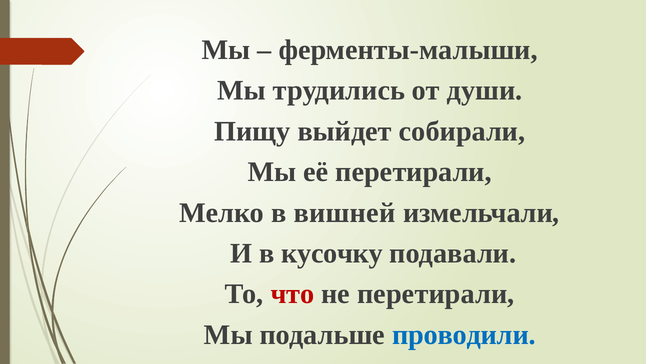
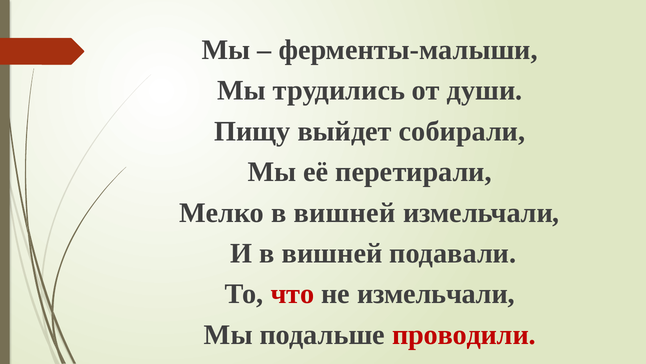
И в кусочку: кусочку -> вишней (332, 253)
не перетирали: перетирали -> измельчали (436, 294)
проводили colour: blue -> red (464, 334)
